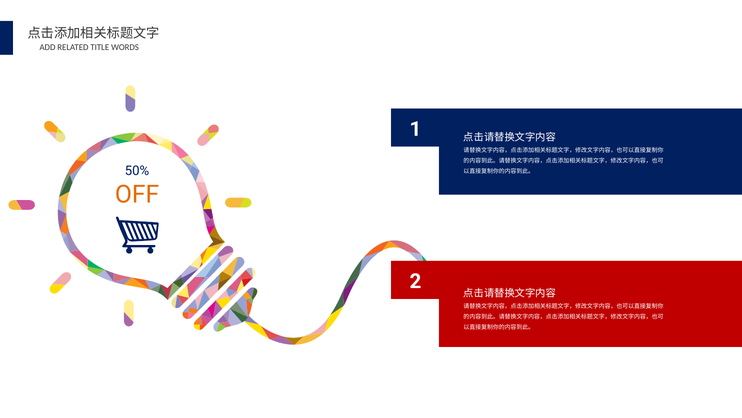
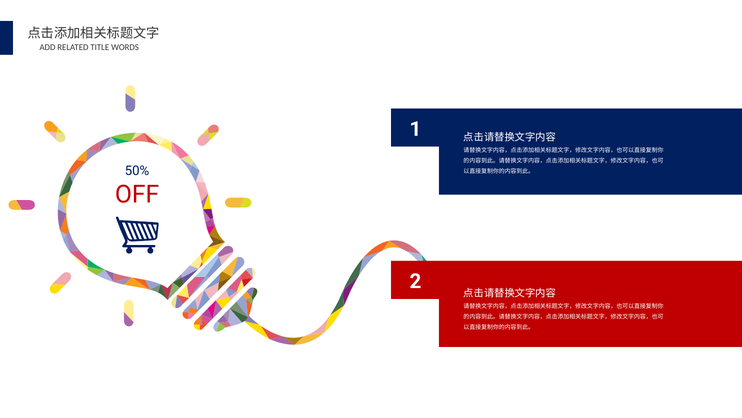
OFF colour: orange -> red (137, 194)
